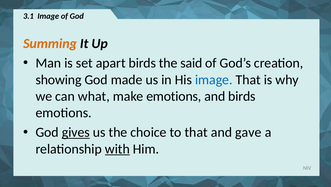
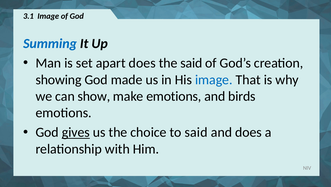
Summing colour: orange -> blue (50, 44)
apart birds: birds -> does (142, 63)
what: what -> show (94, 96)
to that: that -> said (196, 132)
and gave: gave -> does (248, 132)
with underline: present -> none (117, 149)
